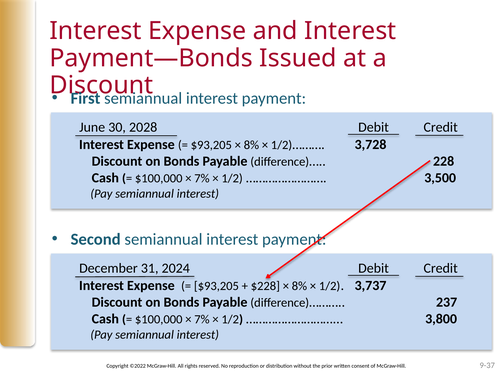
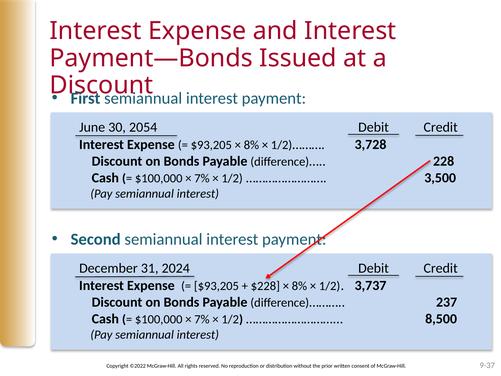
2028: 2028 -> 2054 (143, 127)
3,800: 3,800 -> 8,500 (441, 319)
